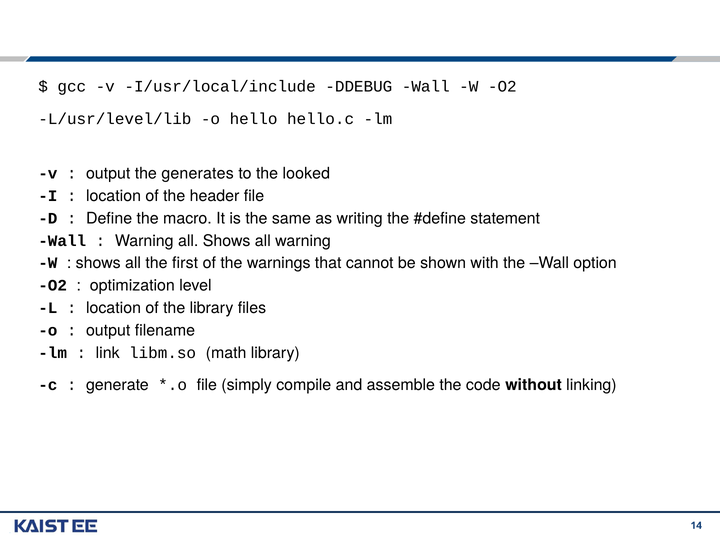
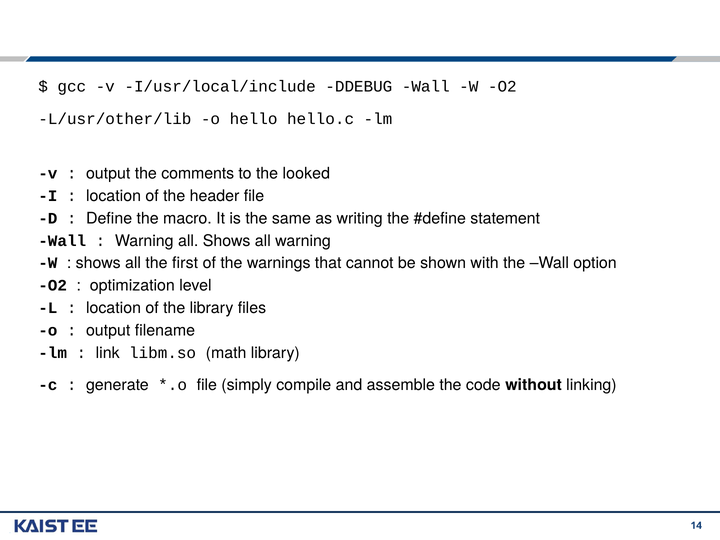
L/usr/level/lib: L/usr/level/lib -> L/usr/other/lib (115, 119)
generates: generates -> comments (198, 174)
